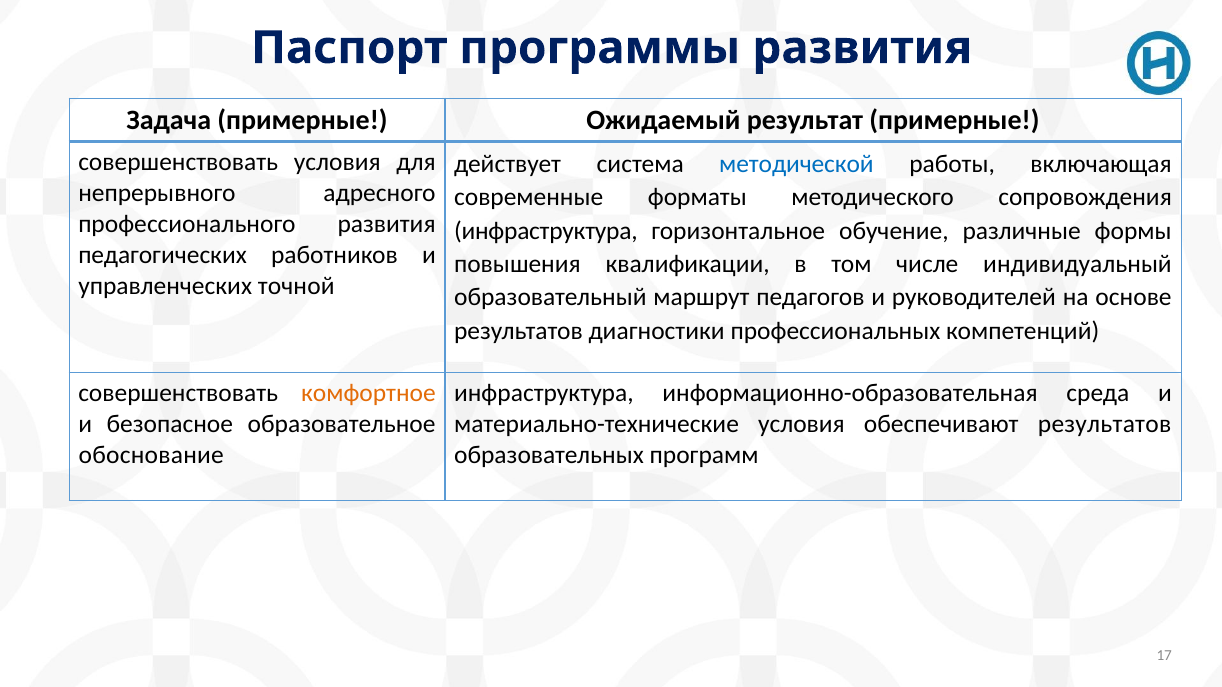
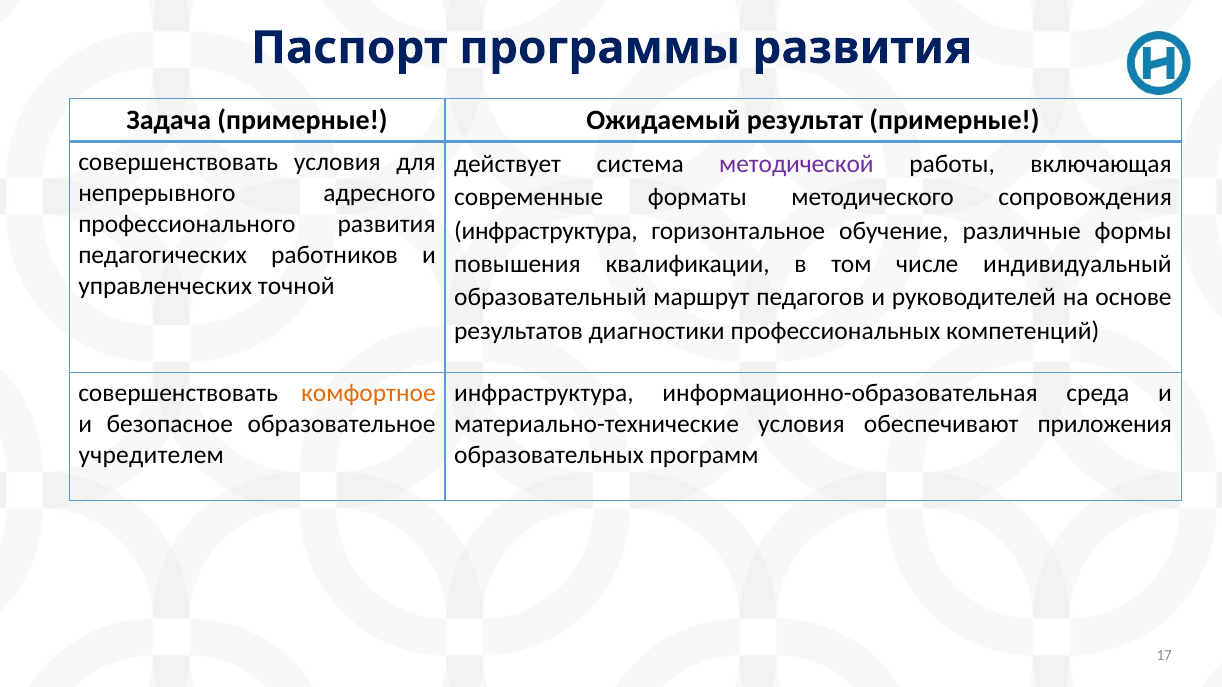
методической colour: blue -> purple (796, 164)
обеспечивают результатов: результатов -> приложения (1105, 424)
обоснование: обоснование -> учредителем (151, 456)
